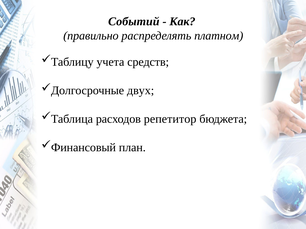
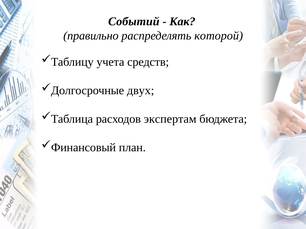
платном: платном -> которой (219, 36)
репетитор: репетитор -> экспертам (170, 119)
